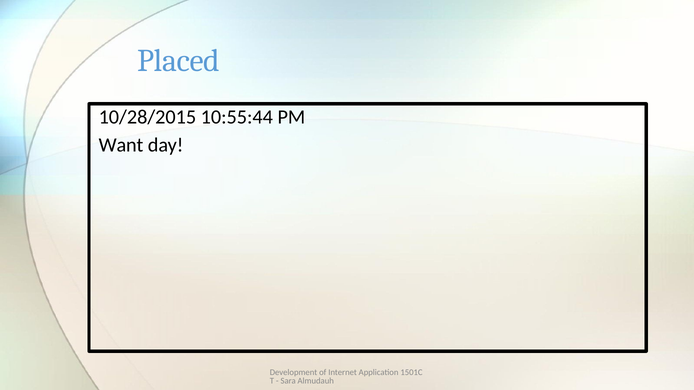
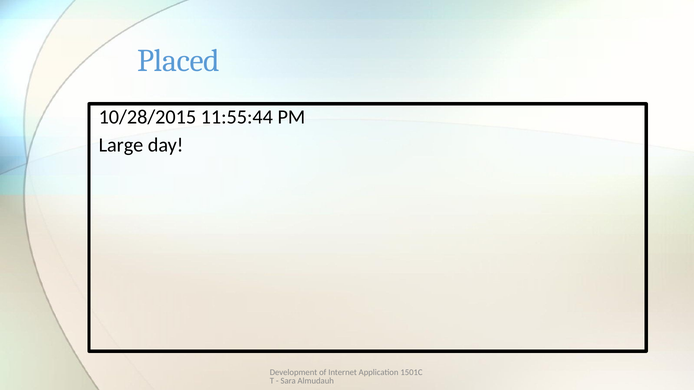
10:55:44: 10:55:44 -> 11:55:44 (237, 117)
Want: Want -> Large (121, 145)
